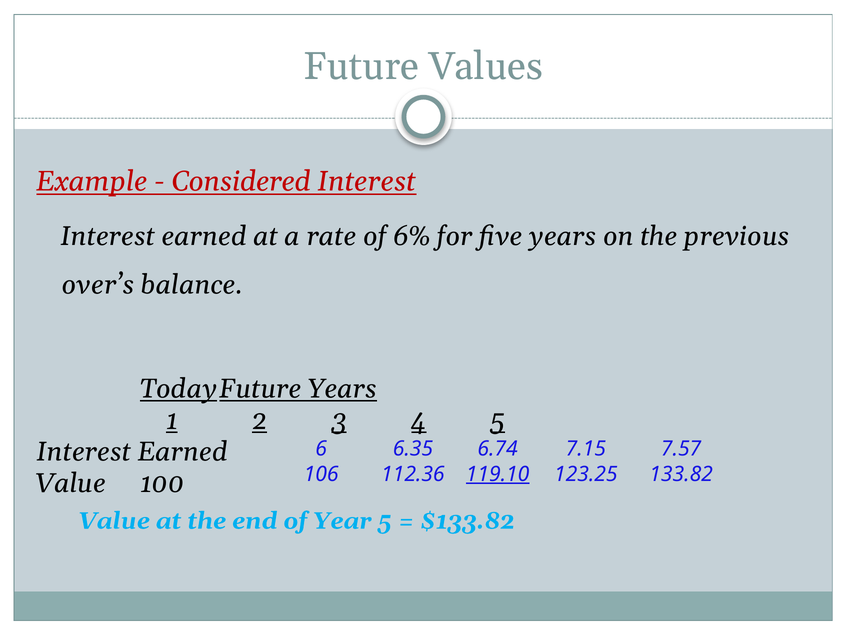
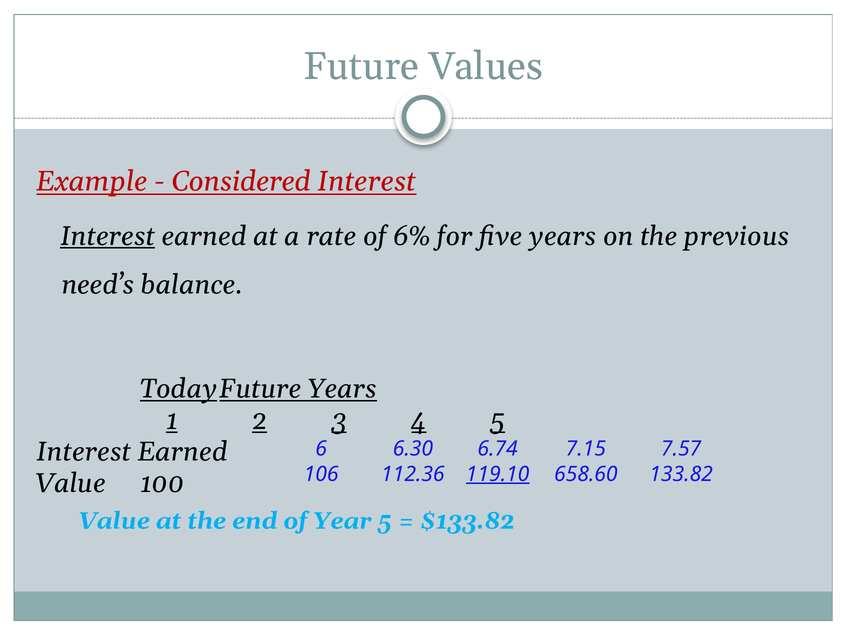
Interest underline: none -> present (108, 236)
over’s: over’s -> need’s (98, 285)
6.35: 6.35 -> 6.30 (413, 449)
123.25: 123.25 -> 658.60 (586, 474)
